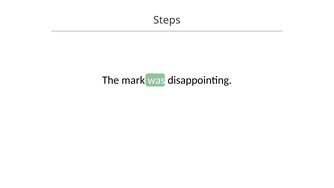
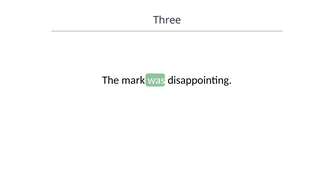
Steps: Steps -> Three (167, 20)
